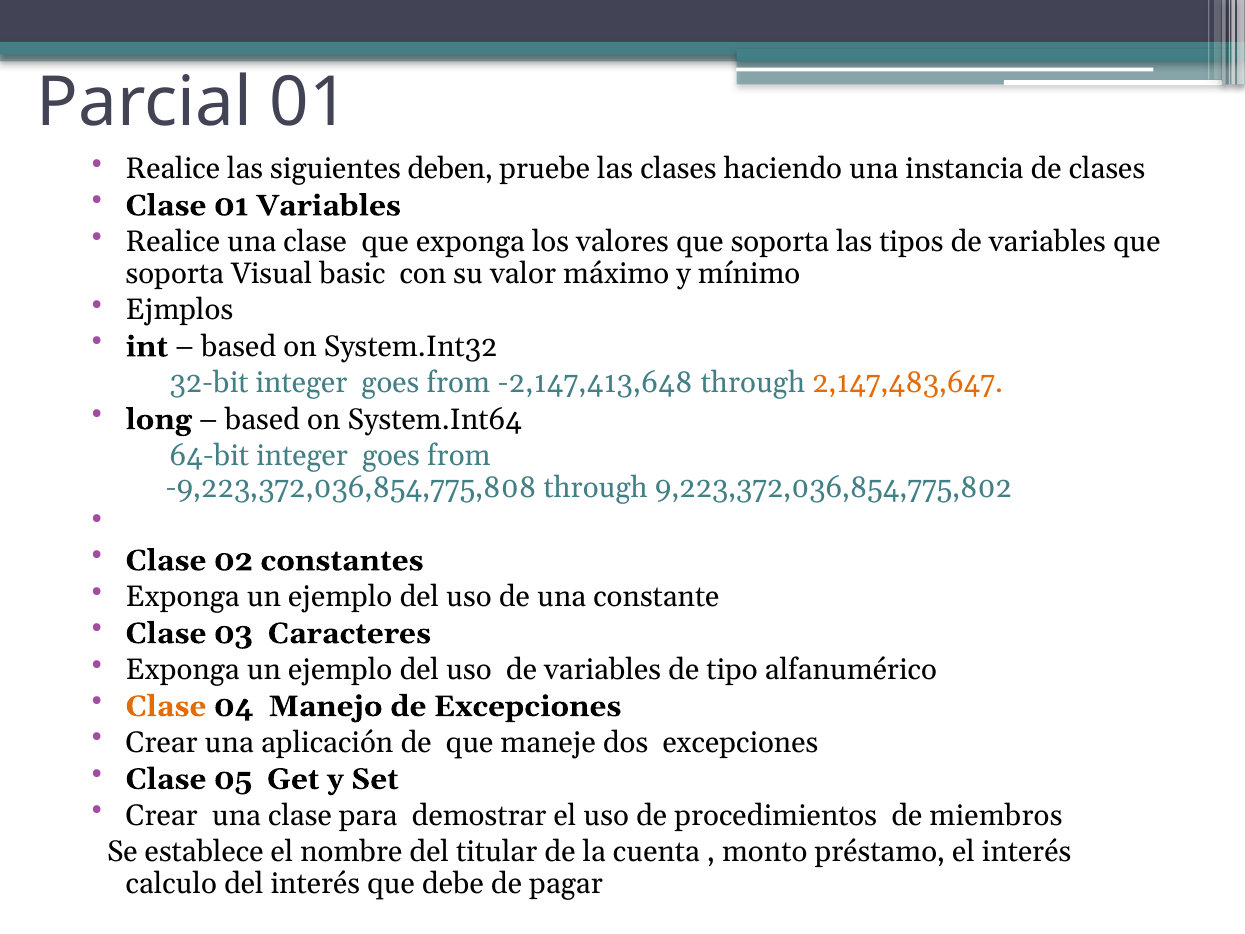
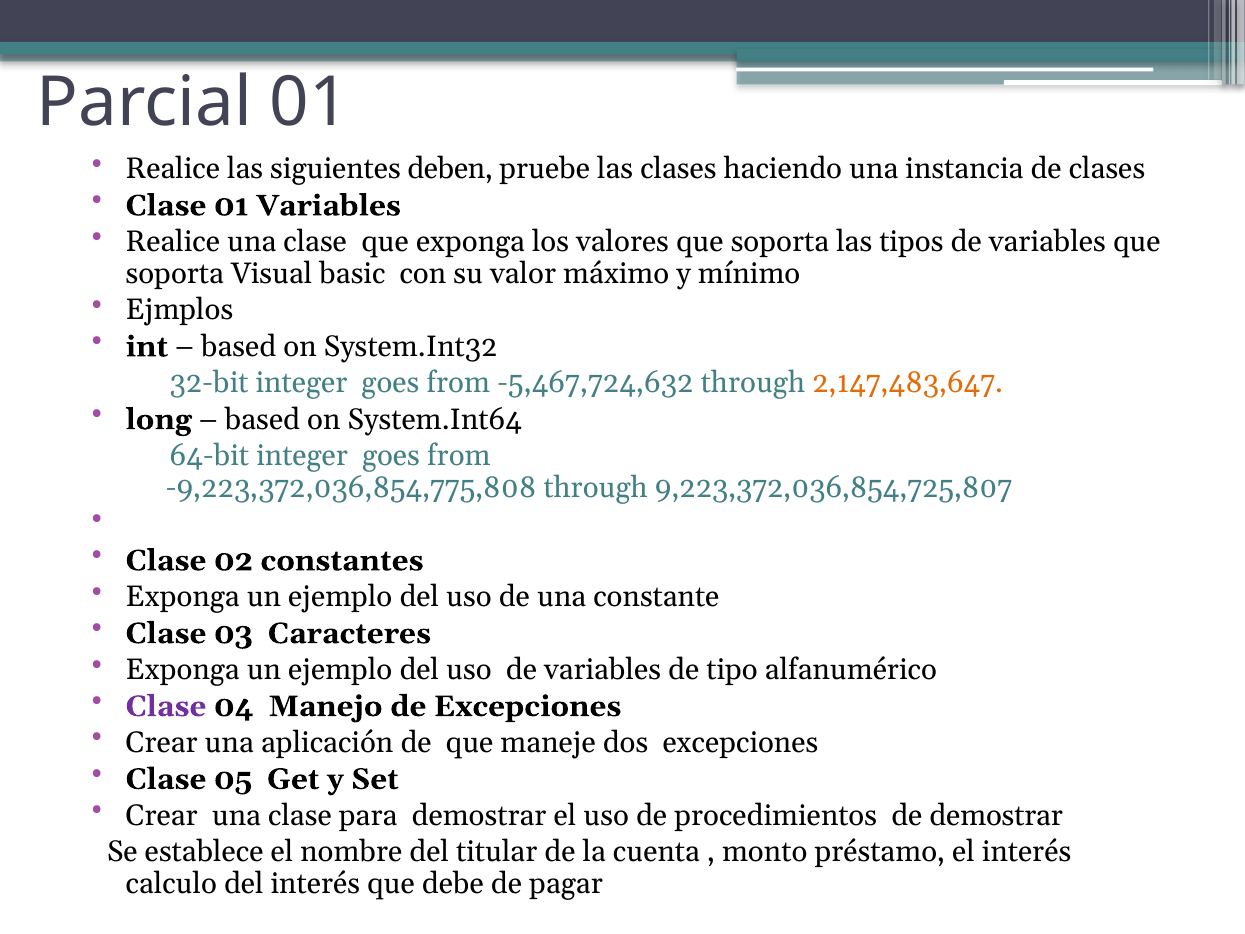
-2,147,413,648: -2,147,413,648 -> -5,467,724,632 (595, 383)
9,223,372,036,854,775,802: 9,223,372,036,854,775,802 -> 9,223,372,036,854,725,807 (834, 488)
Clase colour: orange -> purple (166, 706)
de miembros: miembros -> demostrar (996, 815)
